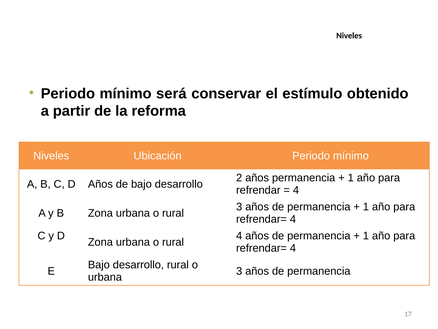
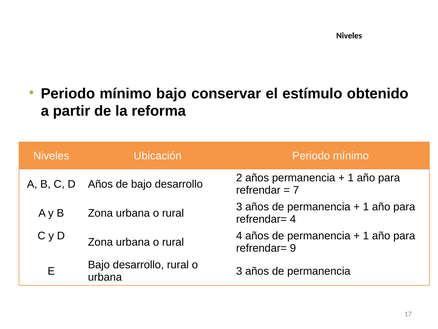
mínimo será: será -> bajo (171, 93)
4: 4 -> 7 (296, 190)
4: 4 -> 9 (293, 248)
